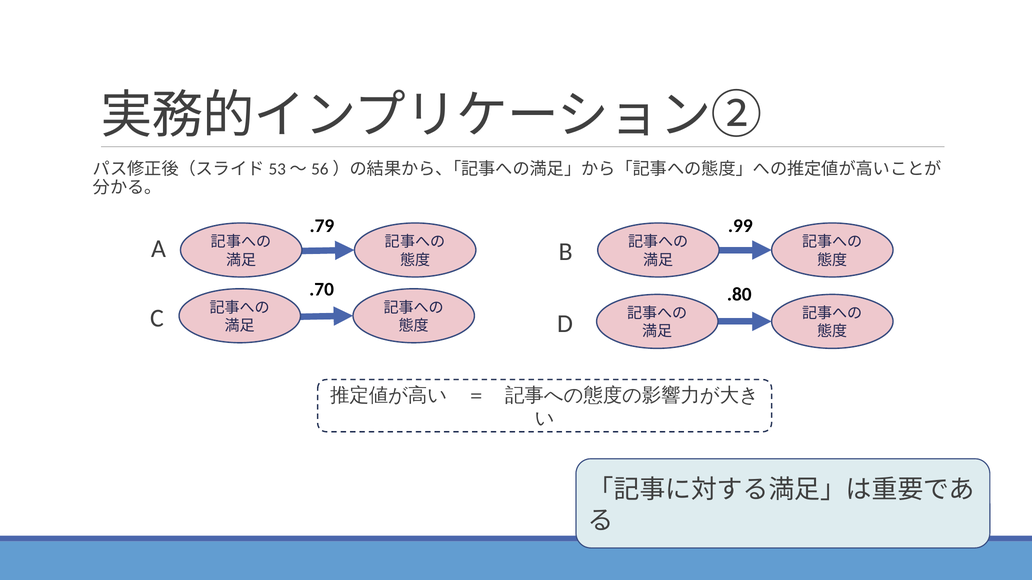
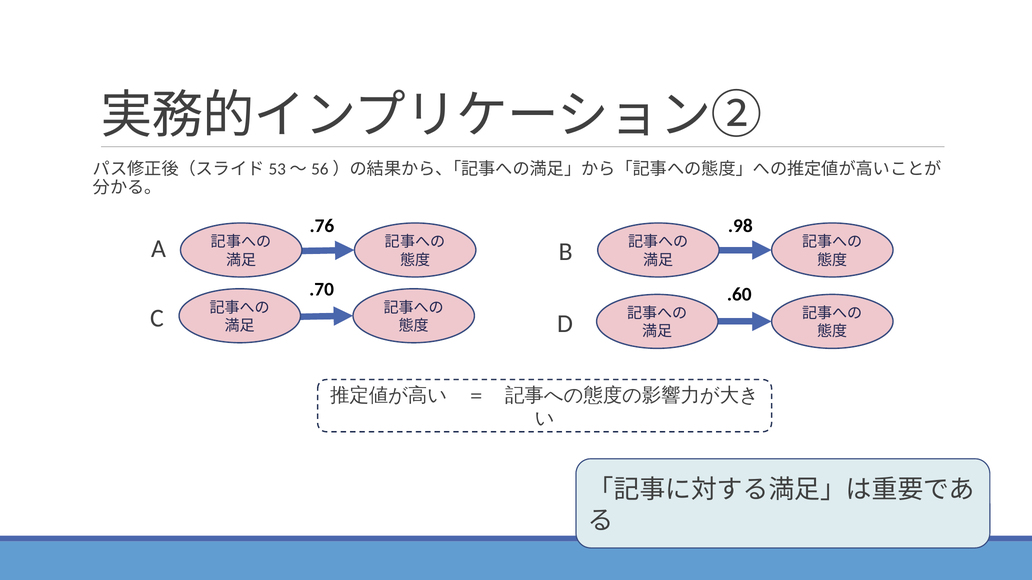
.79: .79 -> .76 (322, 226)
.99: .99 -> .98 (740, 226)
.80: .80 -> .60 (739, 295)
